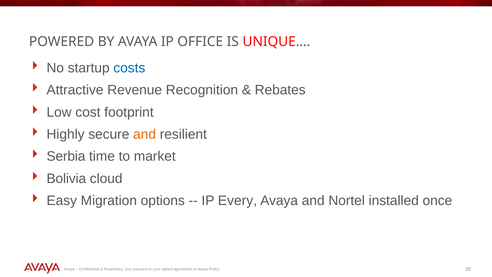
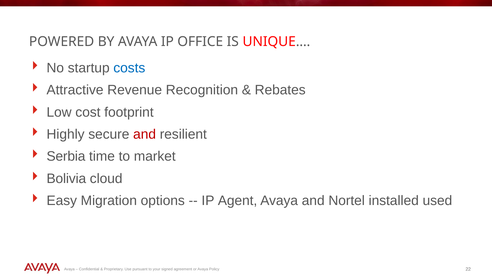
and colour: orange -> red (145, 134)
Every: Every -> Agent (238, 200)
once: once -> used (437, 200)
